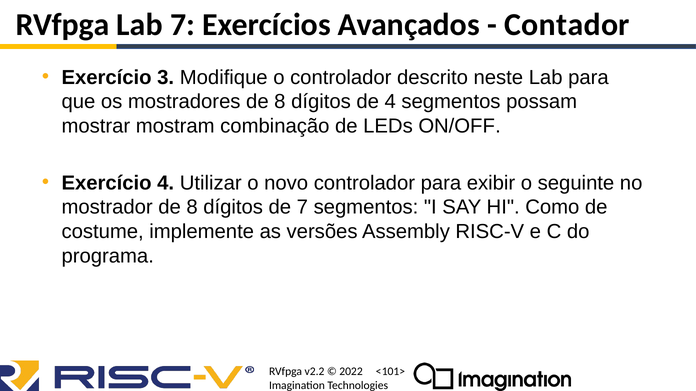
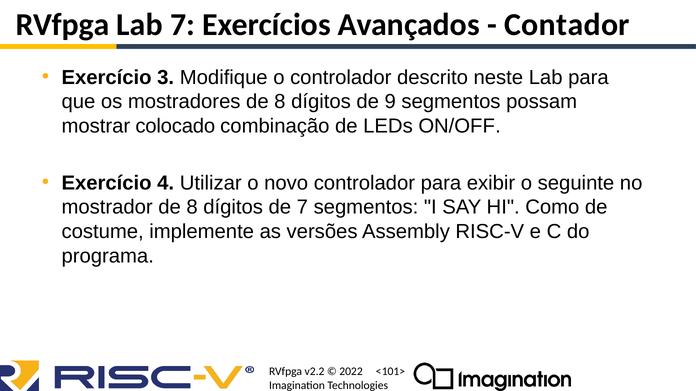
de 4: 4 -> 9 (390, 102)
mostram: mostram -> colocado (175, 126)
